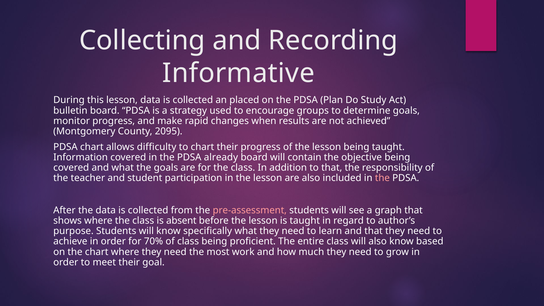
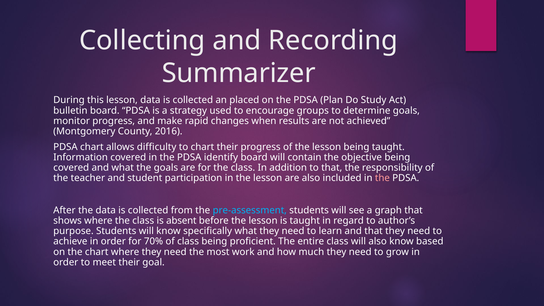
Informative: Informative -> Summarizer (239, 73)
2095: 2095 -> 2016 (169, 131)
already: already -> identify (221, 157)
pre-assessment colour: pink -> light blue (250, 210)
